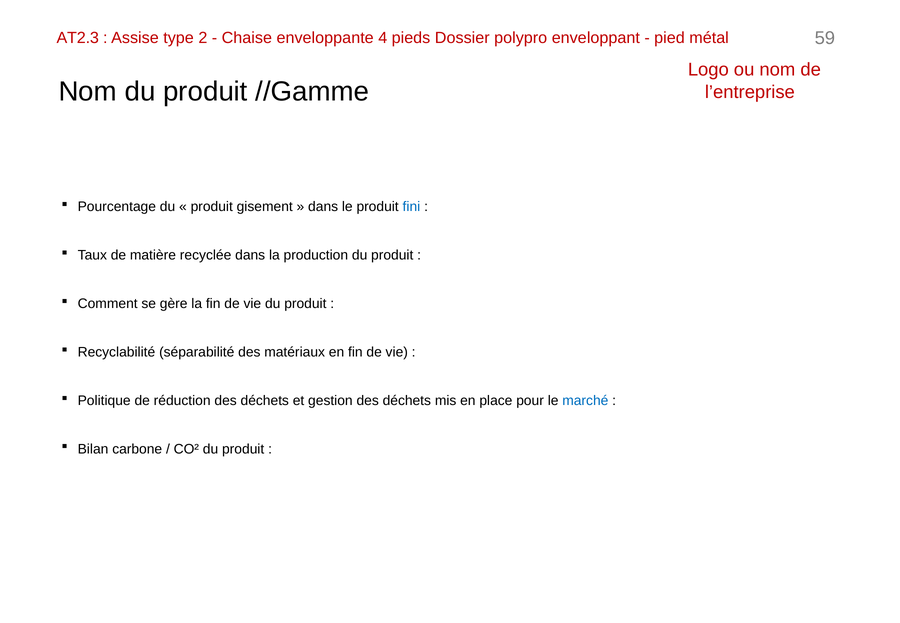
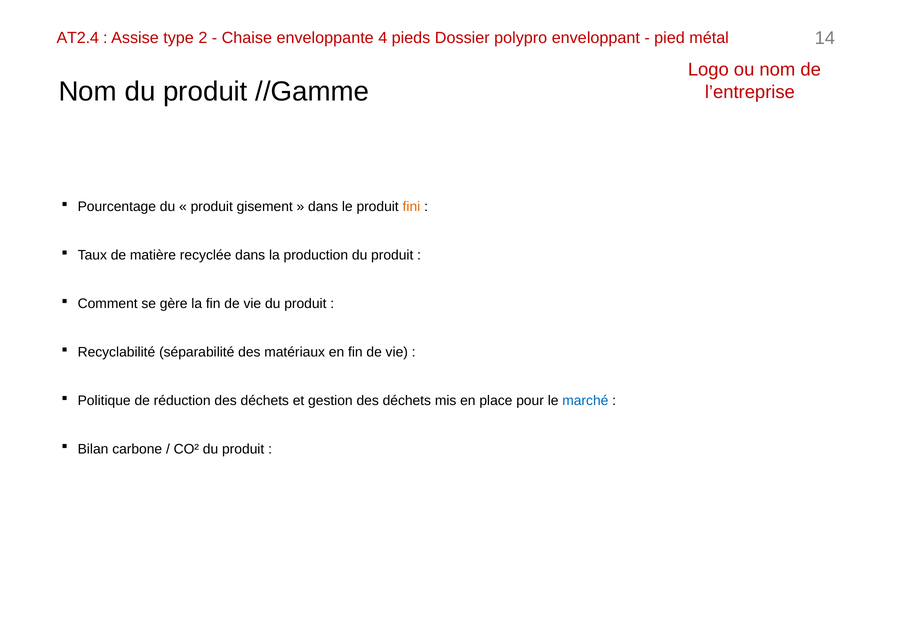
AT2.3: AT2.3 -> AT2.4 (78, 38)
59: 59 -> 14 (825, 38)
fini colour: blue -> orange (411, 207)
